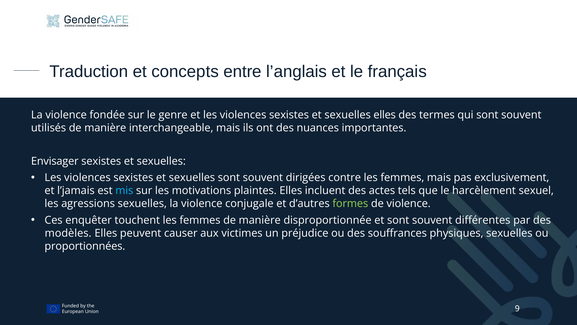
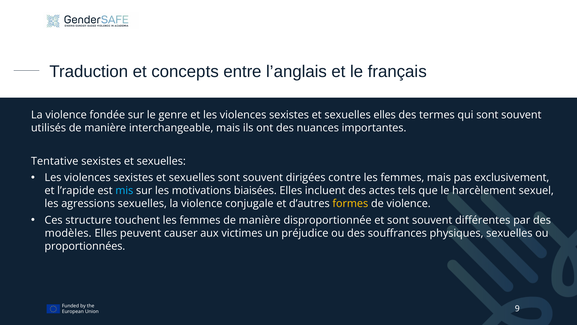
Envisager: Envisager -> Tentative (55, 161)
l’jamais: l’jamais -> l’rapide (76, 190)
plaintes: plaintes -> biaisées (255, 190)
formes colour: light green -> yellow (350, 203)
enquêter: enquêter -> structure (89, 220)
